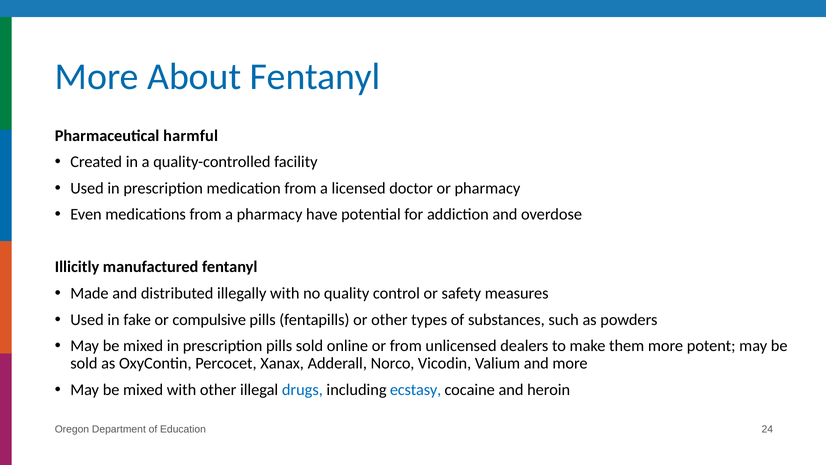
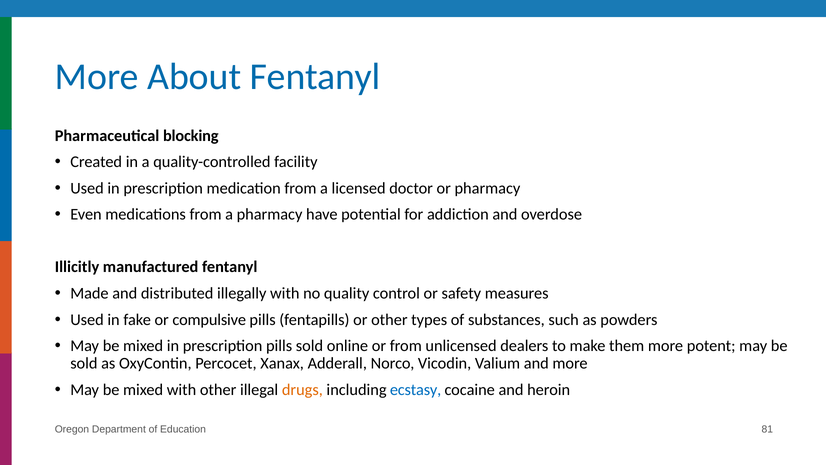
harmful: harmful -> blocking (191, 136)
drugs colour: blue -> orange (302, 390)
24: 24 -> 81 (767, 429)
